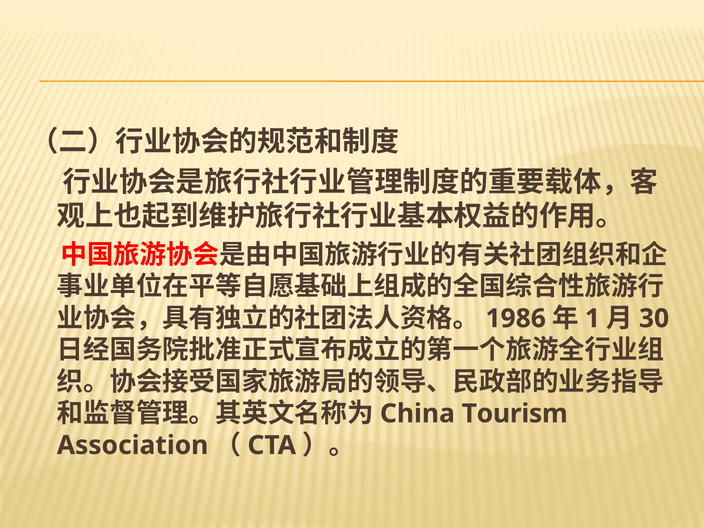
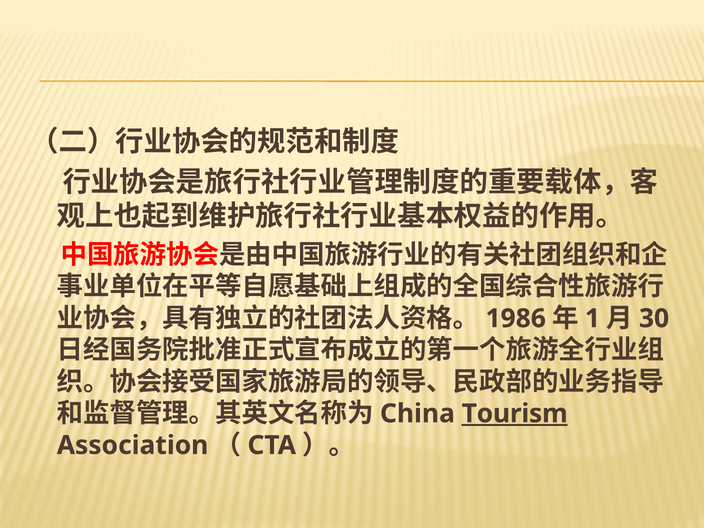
Tourism underline: none -> present (515, 414)
